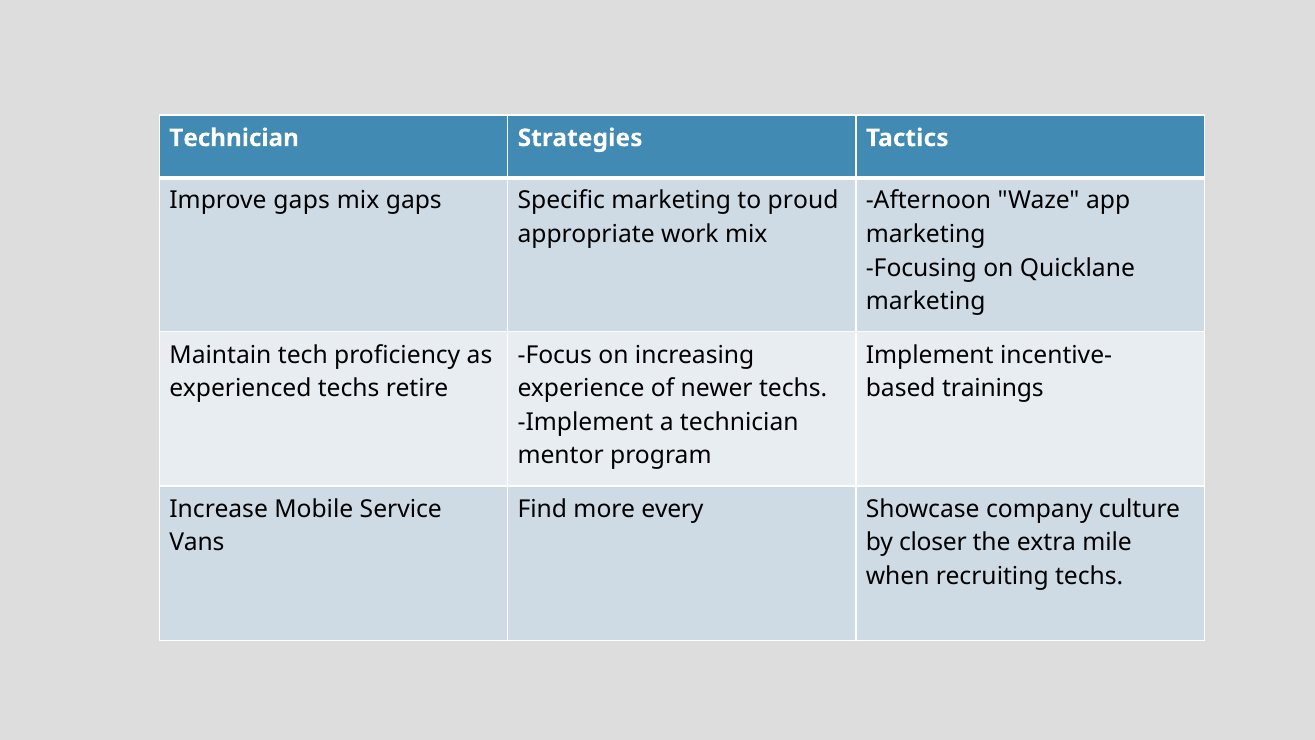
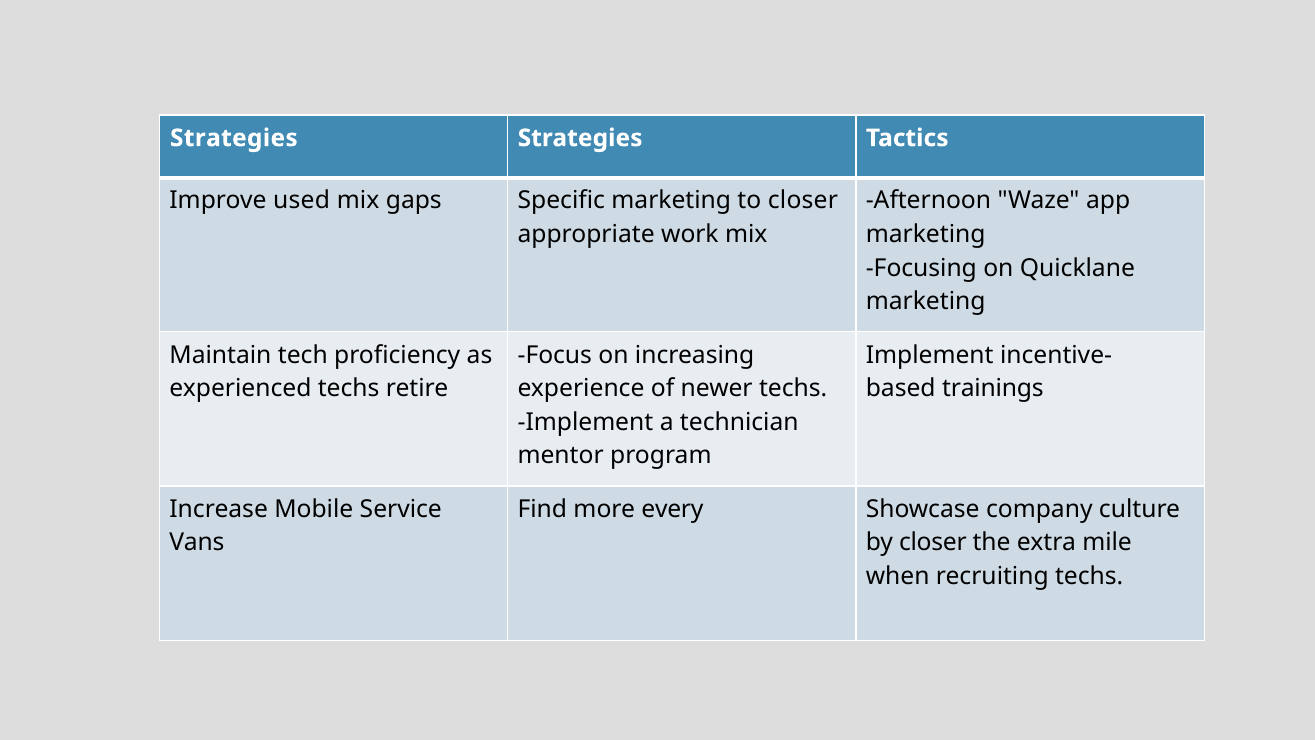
Technician: Technician -> Strategies (234, 138)
Improve gaps: gaps -> used (302, 201)
to proud: proud -> closer (803, 201)
